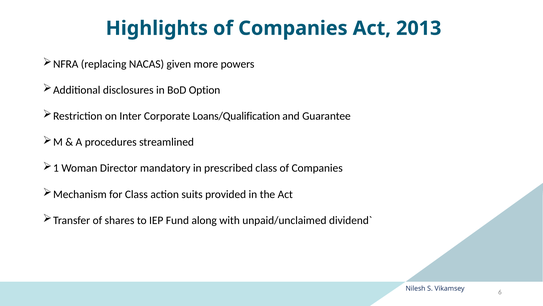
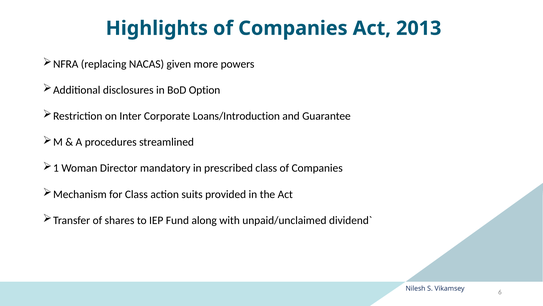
Loans/Qualification: Loans/Qualification -> Loans/Introduction (236, 116)
